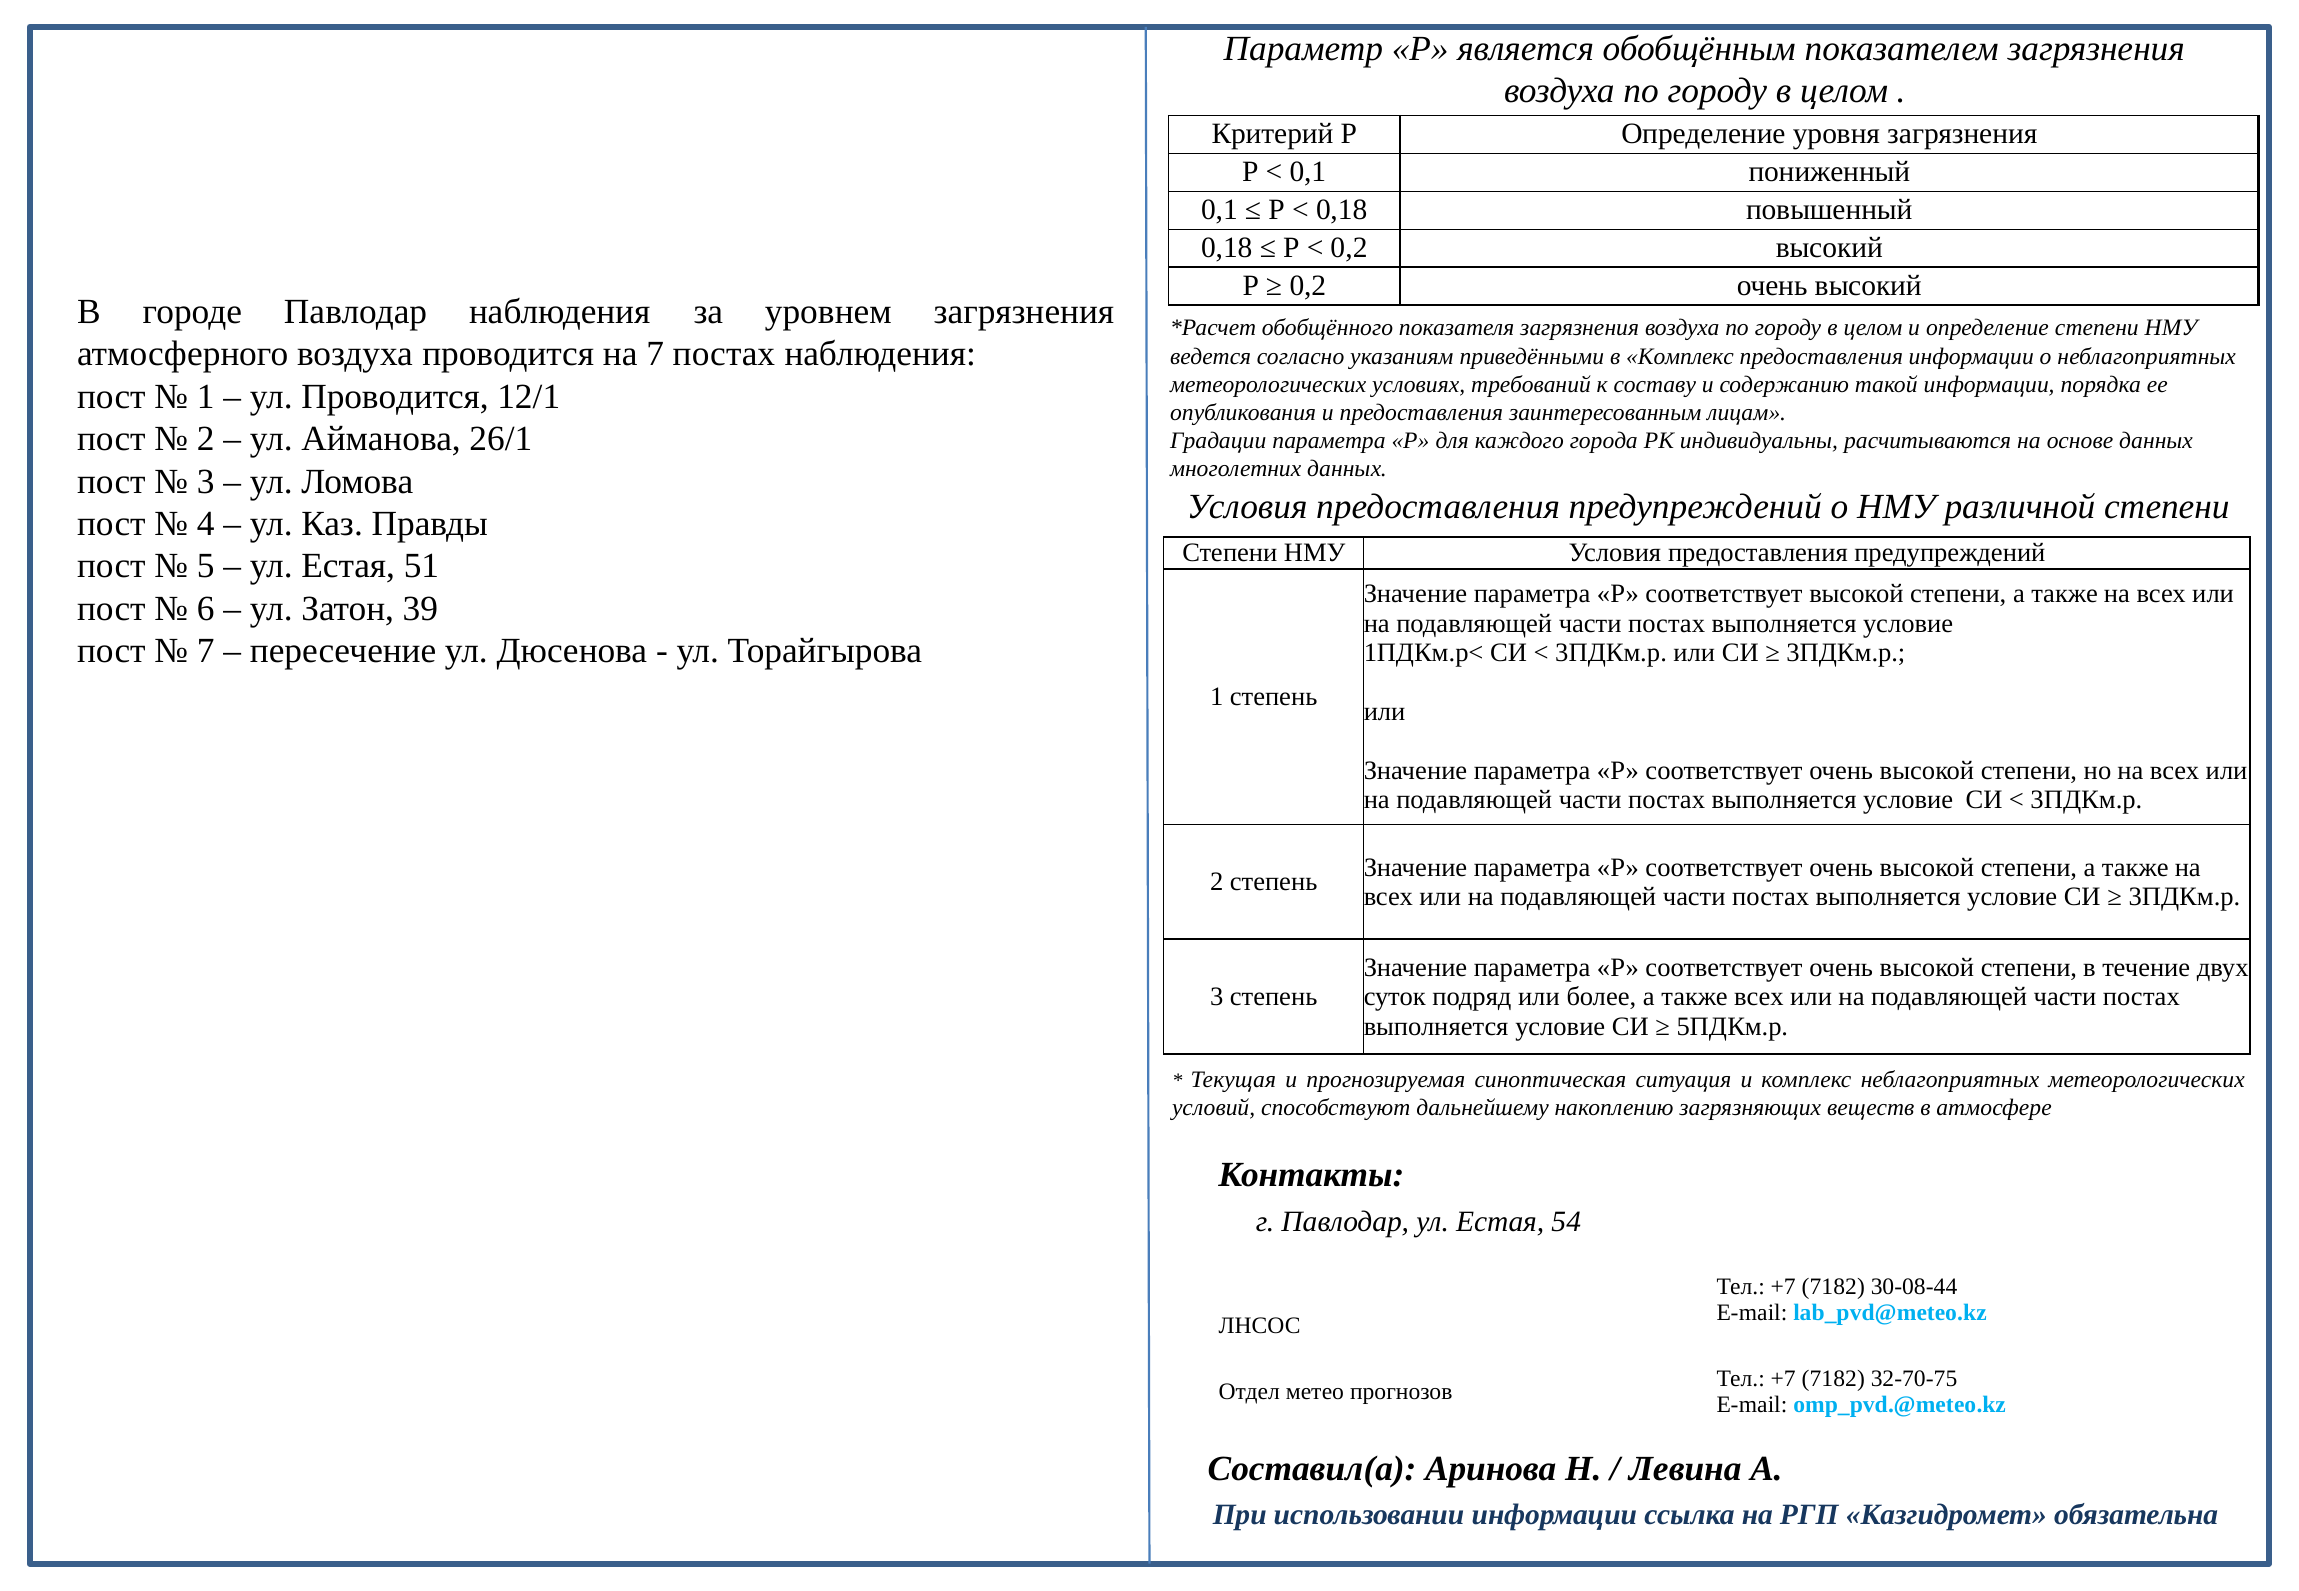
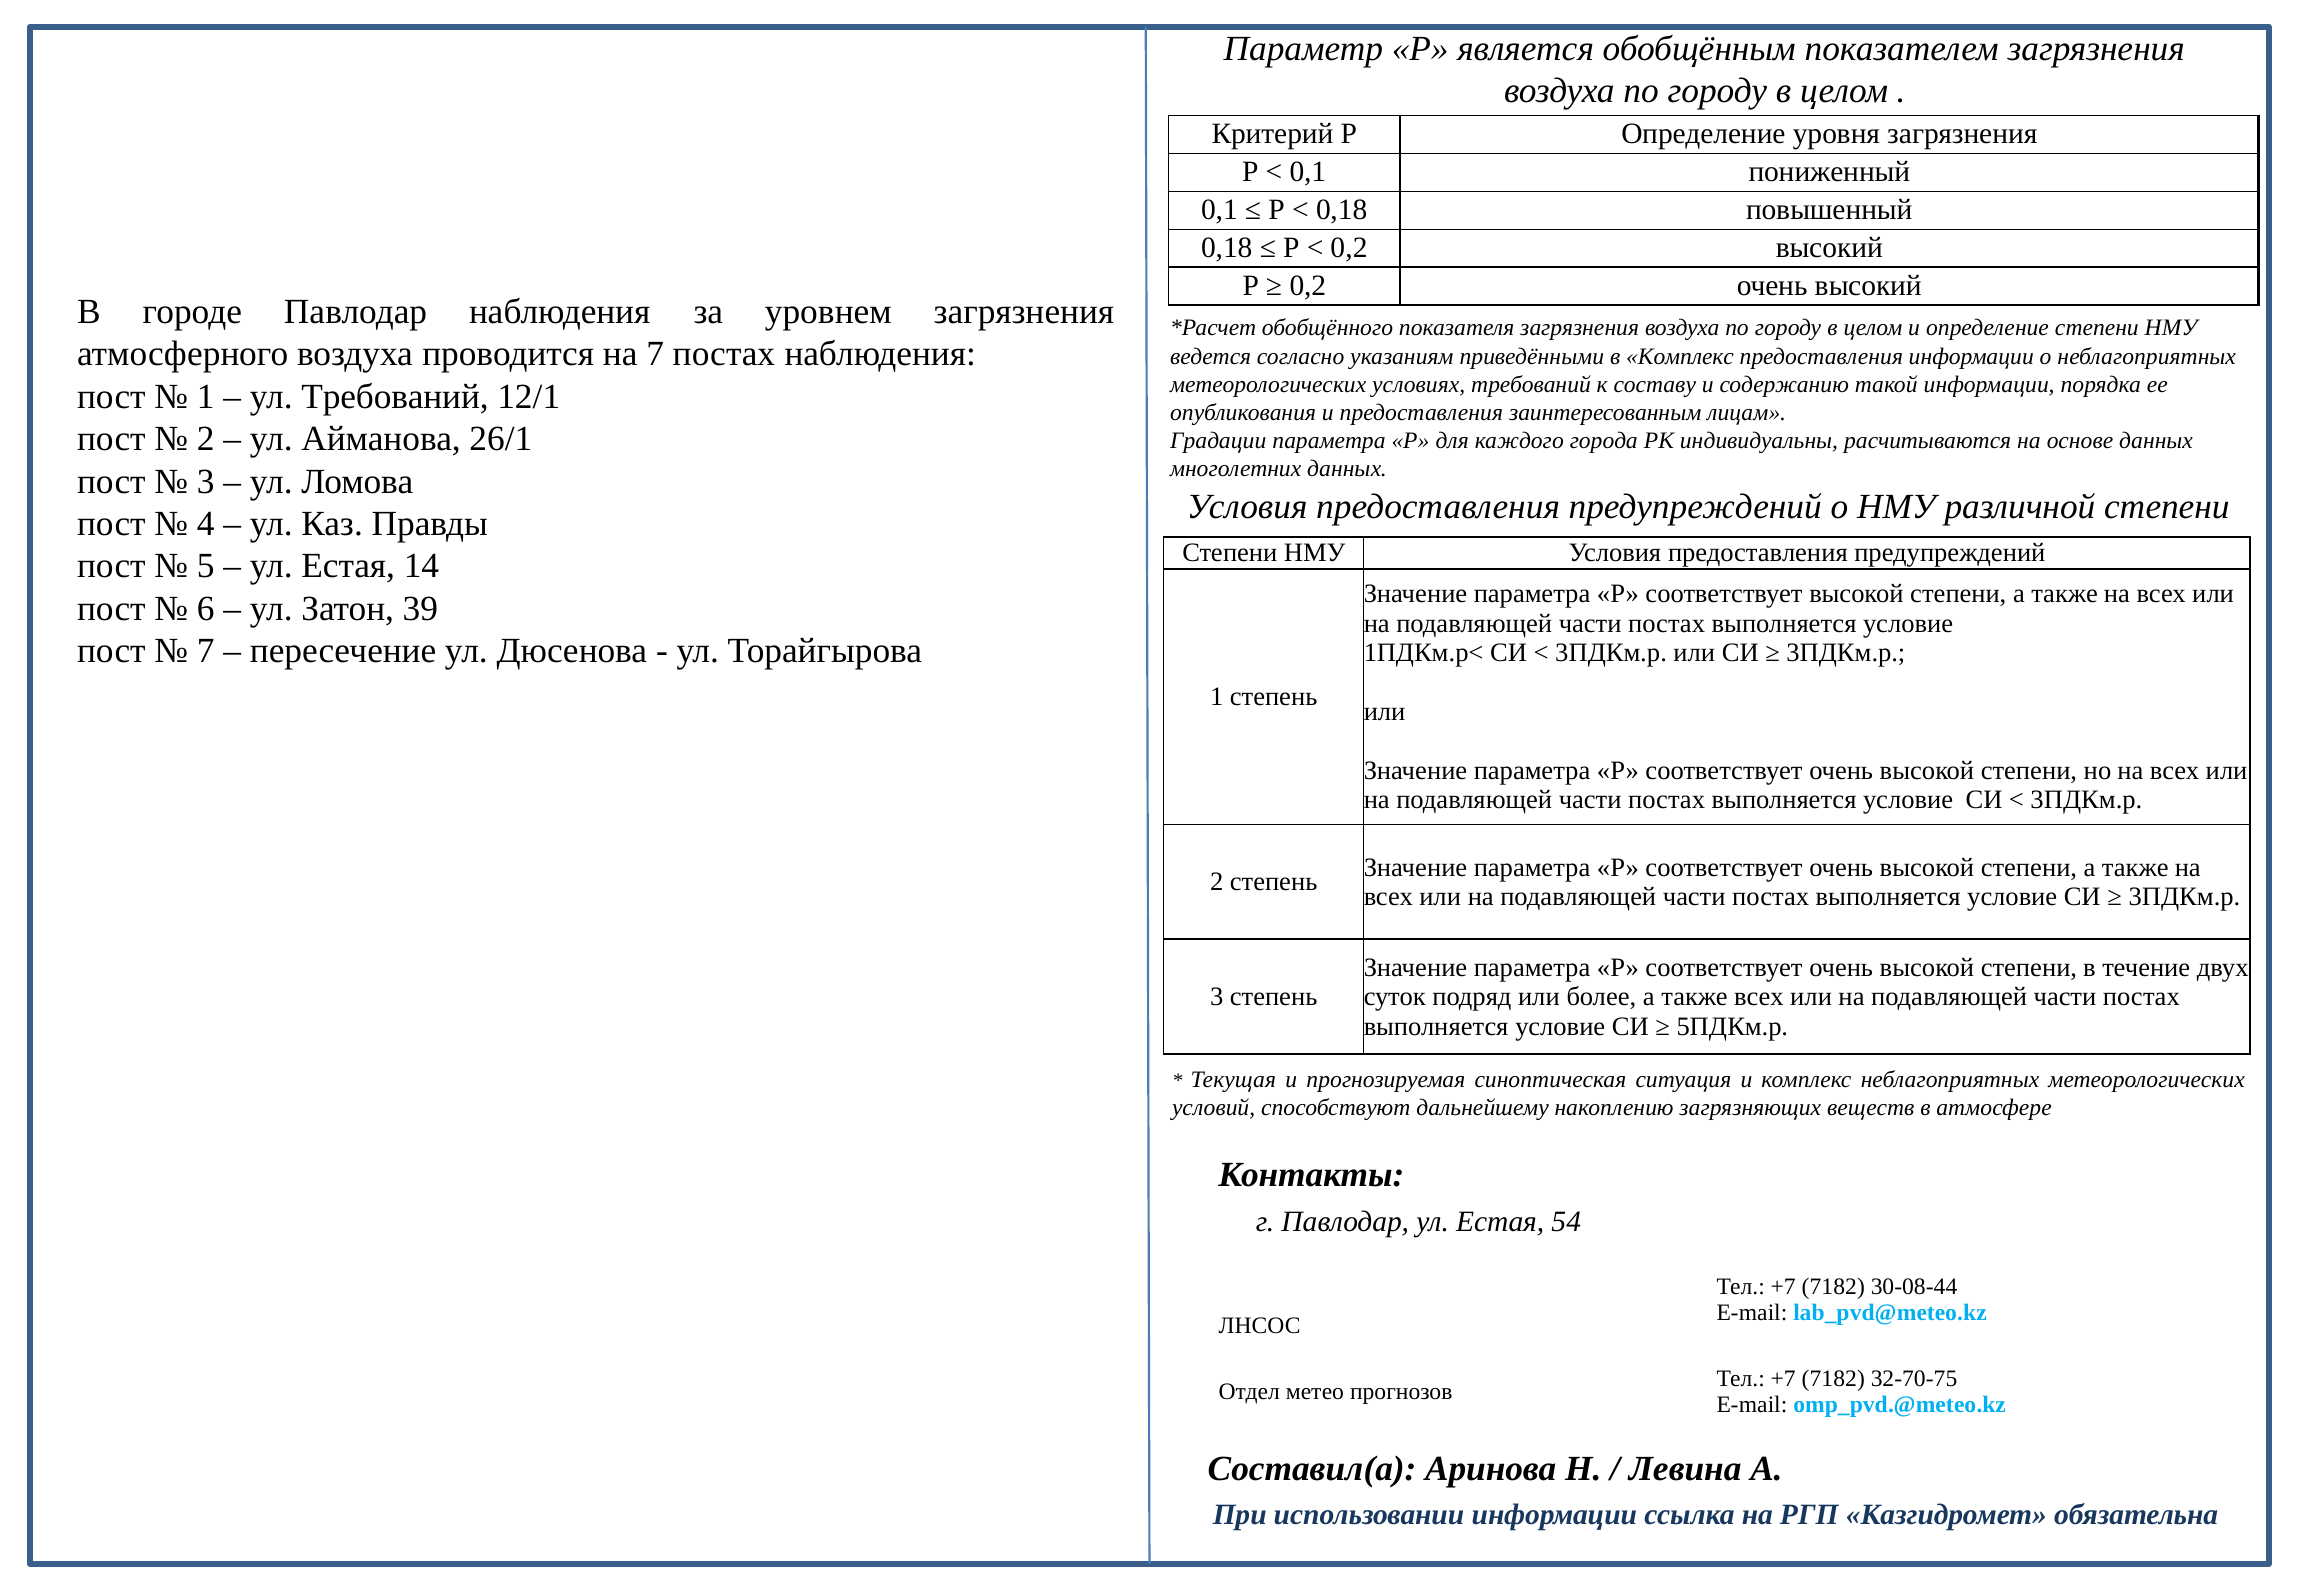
ул Проводится: Проводится -> Требований (395, 397)
51: 51 -> 14 (421, 566)
